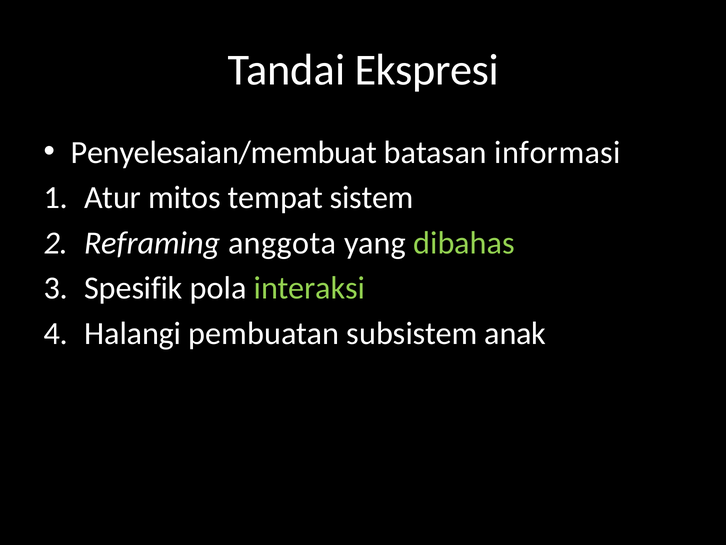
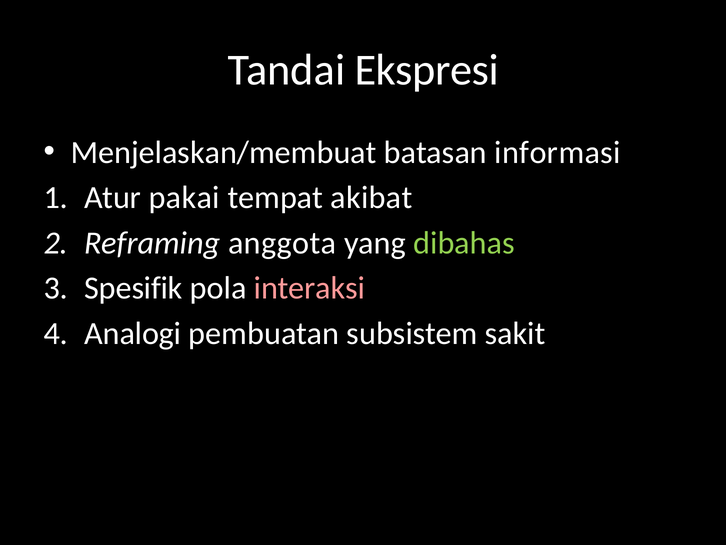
Penyelesaian/membuat: Penyelesaian/membuat -> Menjelaskan/membuat (224, 152)
mitos: mitos -> pakai (184, 197)
sistem: sistem -> akibat (371, 197)
interaksi colour: light green -> pink (309, 288)
Halangi: Halangi -> Analogi (133, 333)
anak: anak -> sakit (515, 333)
